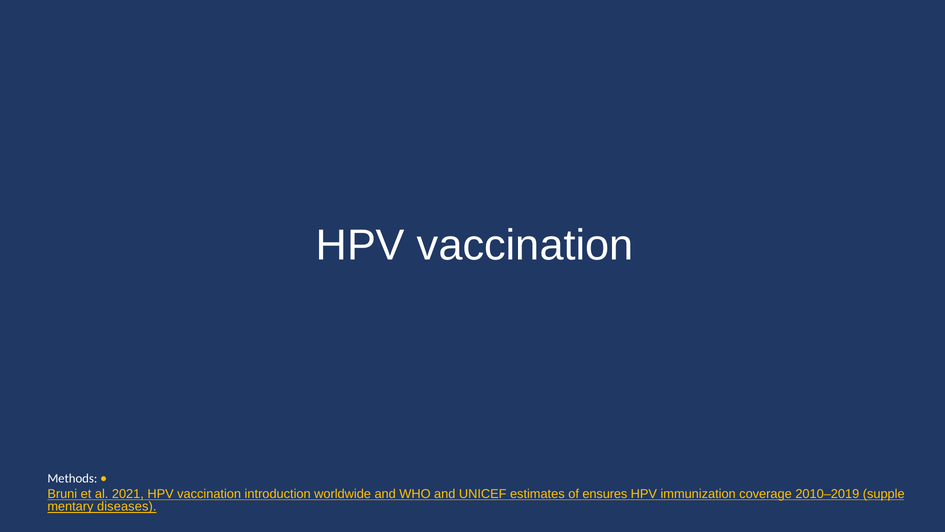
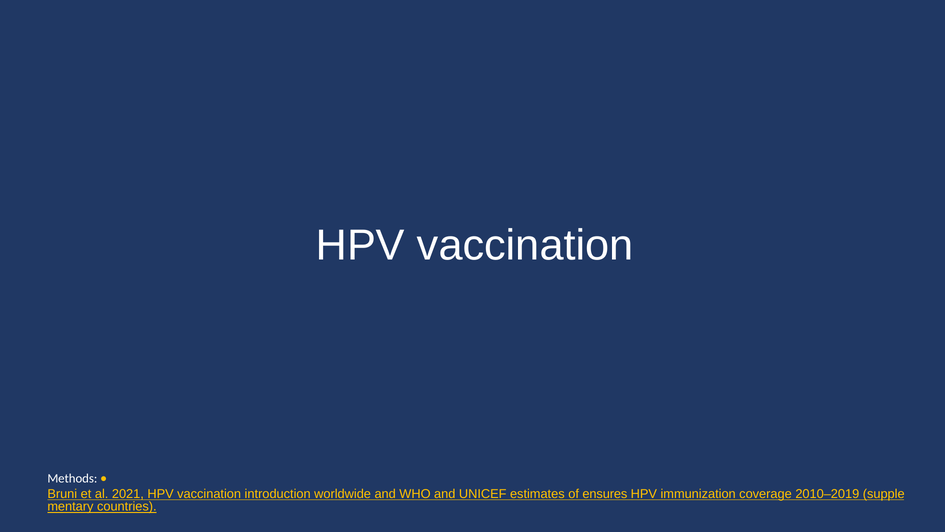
diseases: diseases -> countries (127, 506)
